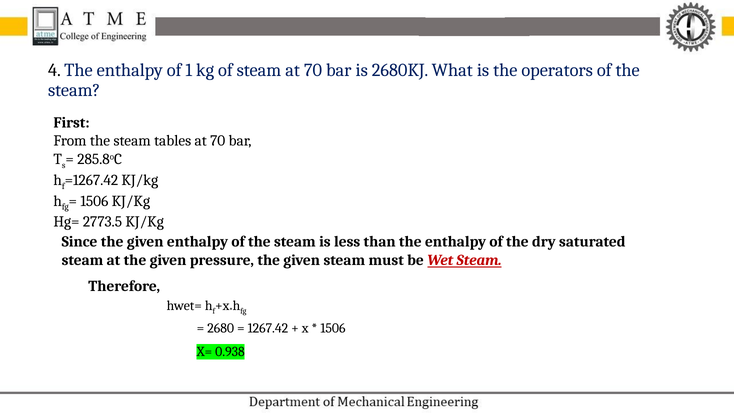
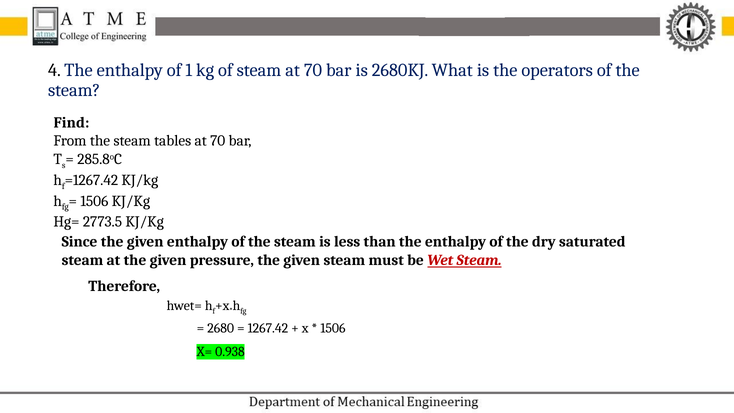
First: First -> Find (71, 122)
